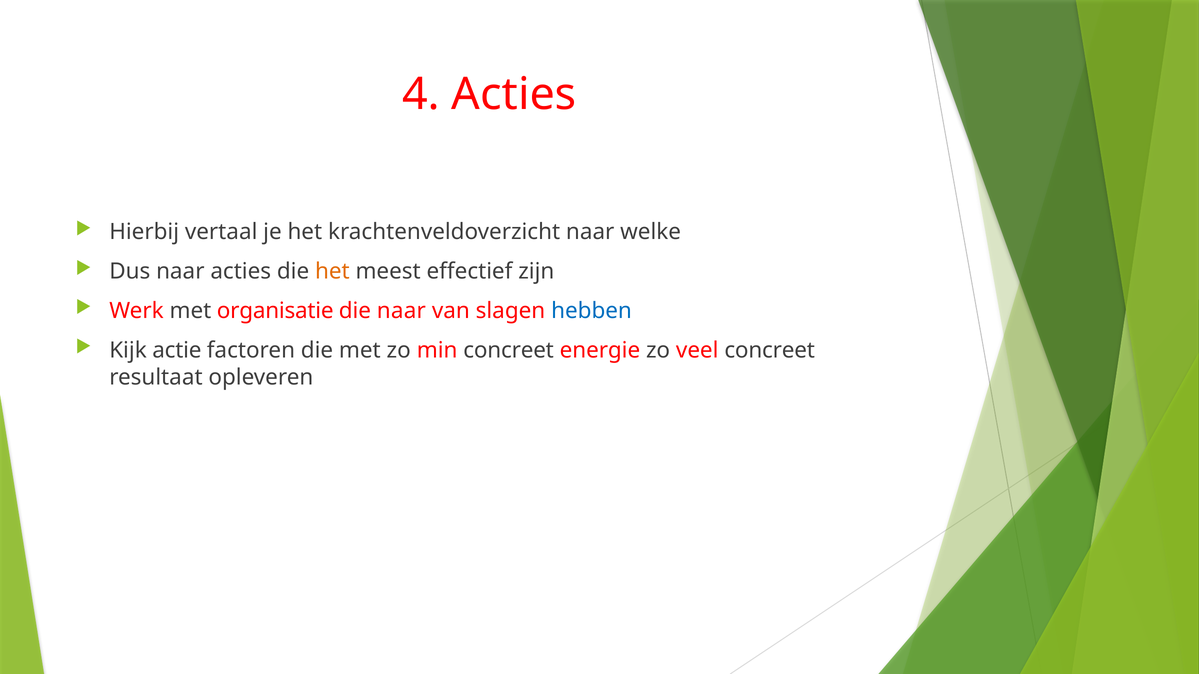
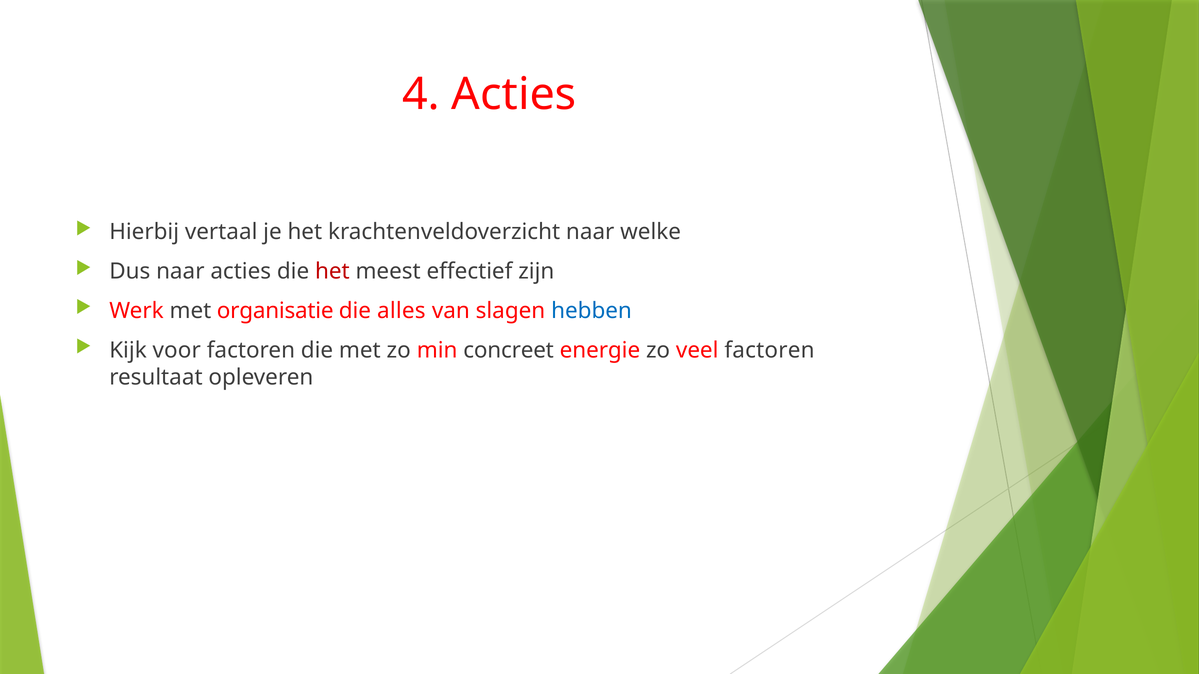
het colour: orange -> red (332, 272)
die naar: naar -> alles (401, 311)
actie: actie -> voor (177, 350)
veel concreet: concreet -> factoren (769, 350)
